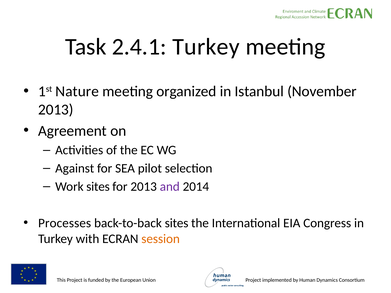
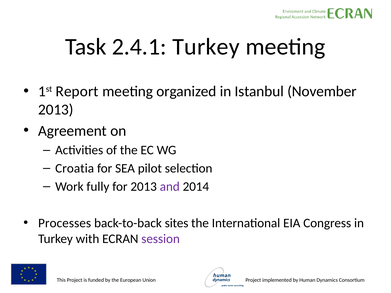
Nature: Nature -> Report (77, 91)
Against: Against -> Croatia (75, 169)
Work sites: sites -> fully (98, 187)
session colour: orange -> purple (161, 239)
